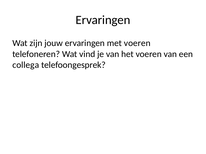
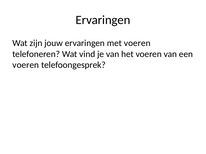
collega: collega -> voeren (26, 65)
